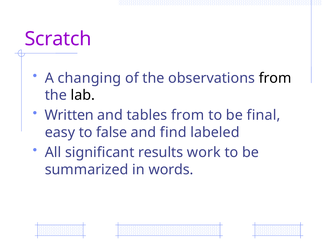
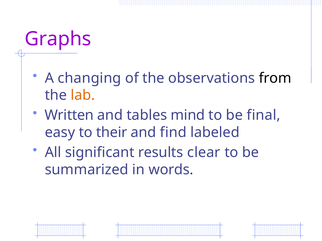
Scratch: Scratch -> Graphs (58, 39)
lab colour: black -> orange (83, 95)
tables from: from -> mind (188, 116)
false: false -> their (112, 133)
work: work -> clear (204, 153)
